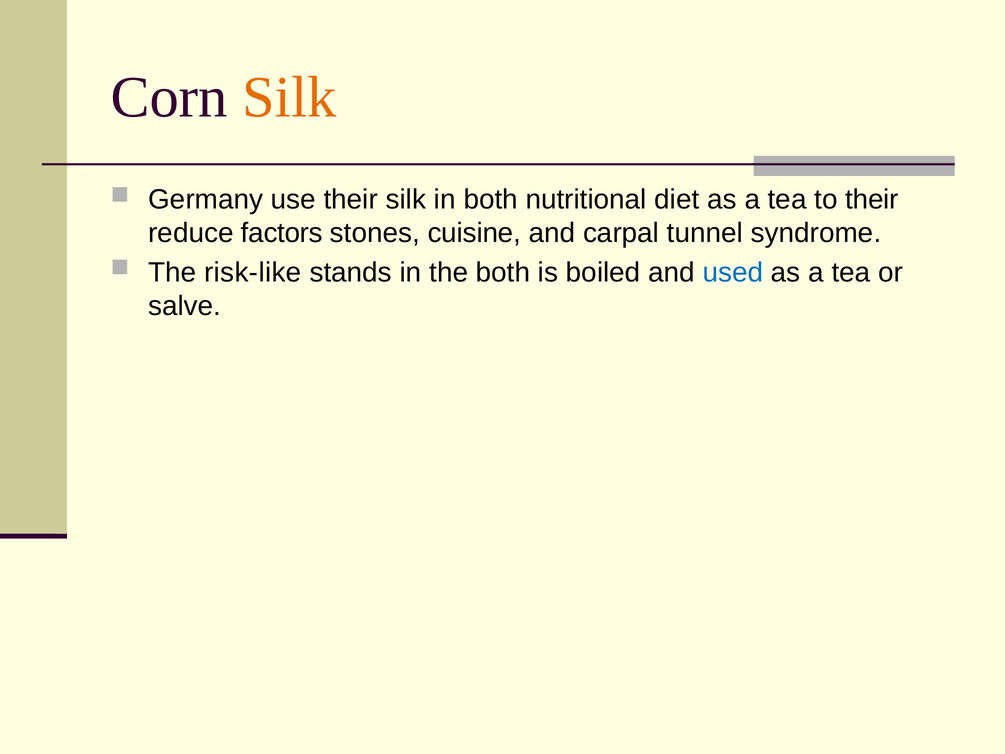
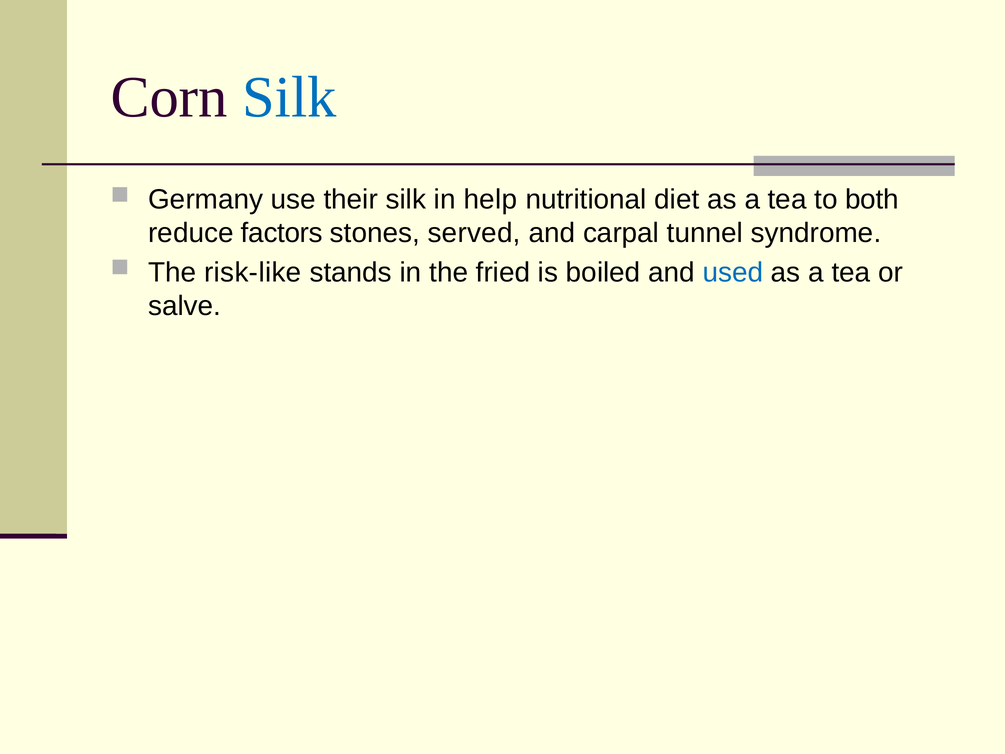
Silk colour: orange -> blue (290, 97)
in both: both -> help (491, 200)
to their: their -> both (872, 200)
cuisine: cuisine -> served (474, 233)
the both: both -> fried (503, 272)
